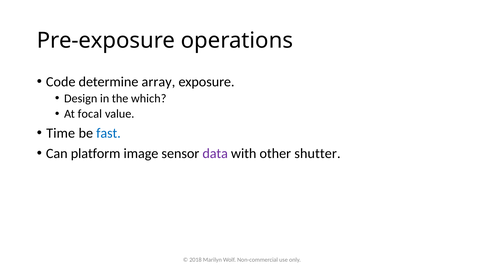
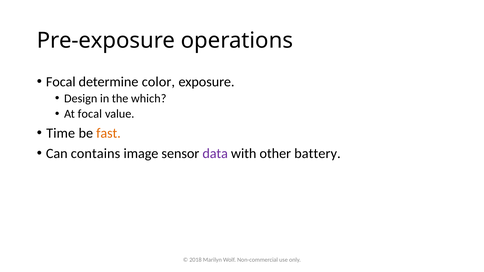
Code: Code -> Focal (61, 82)
array: array -> color (158, 82)
fast colour: blue -> orange (108, 133)
platform: platform -> contains (95, 154)
shutter: shutter -> battery (317, 154)
